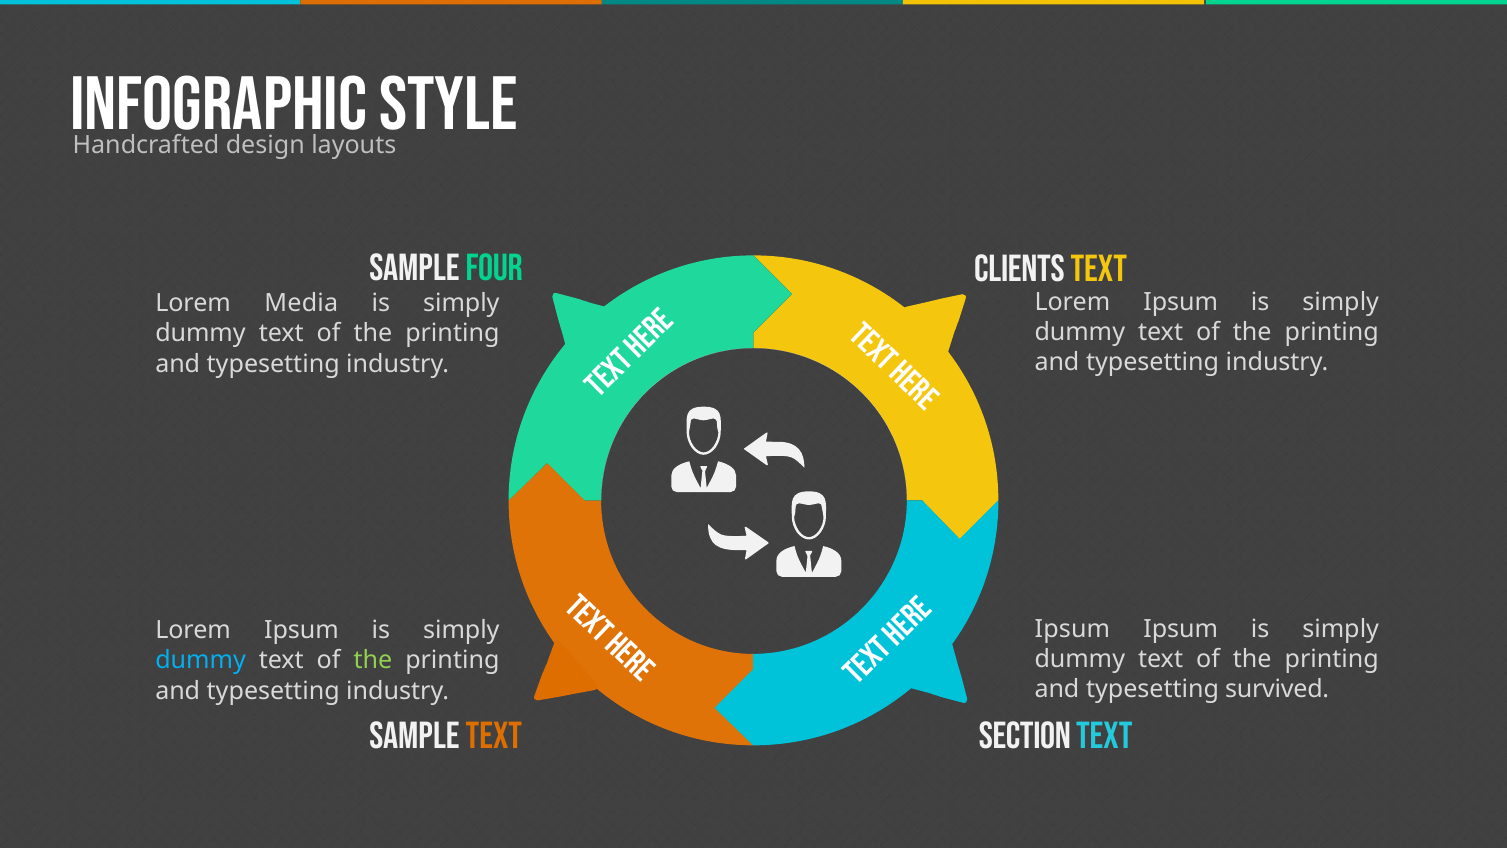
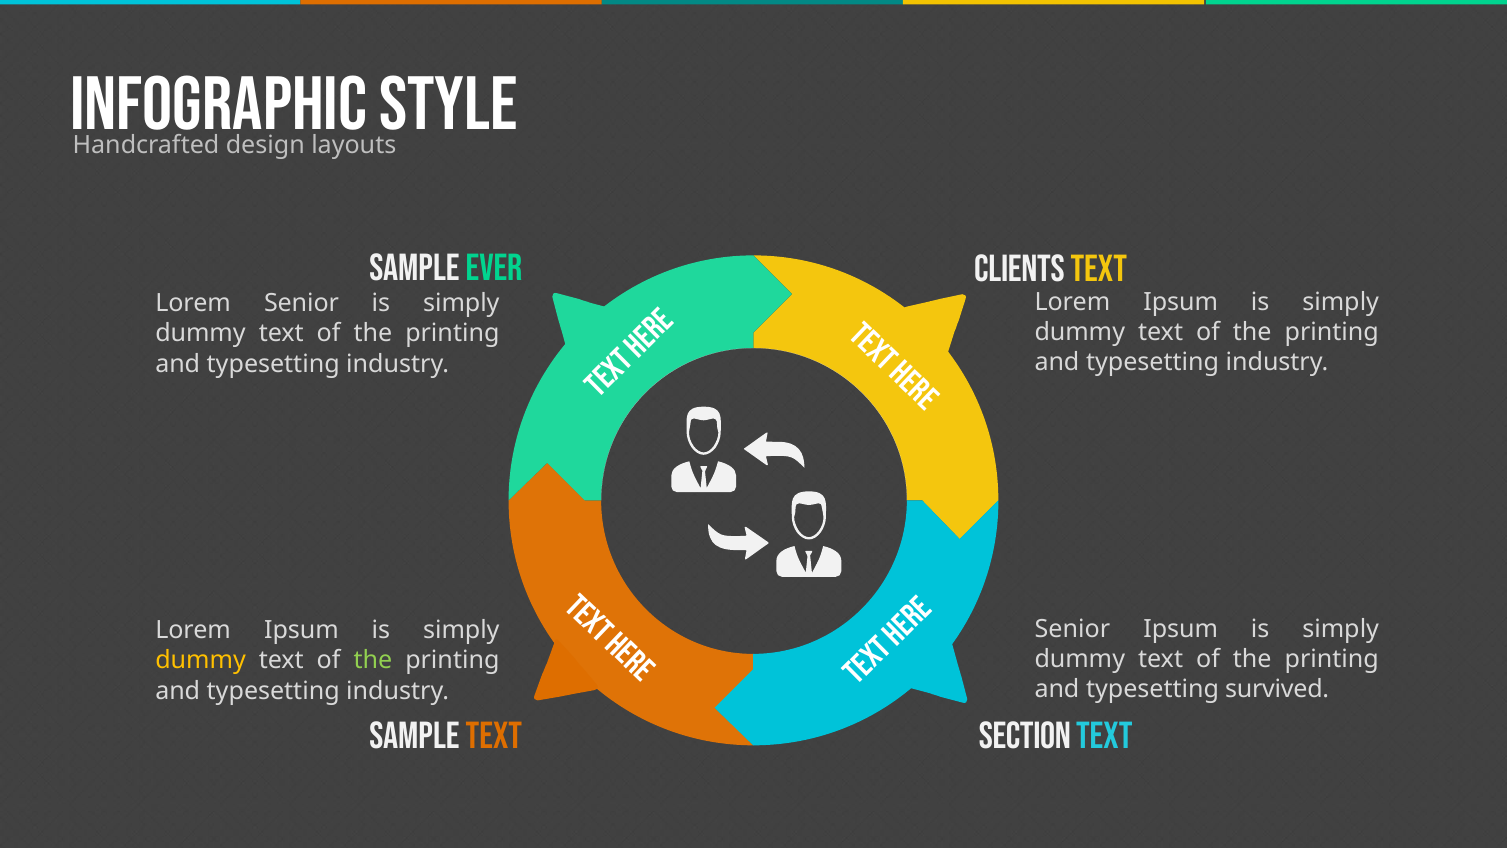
FOUR: FOUR -> EVER (494, 268)
Lorem Media: Media -> Senior (301, 303)
Ipsum: Ipsum -> Senior (1072, 629)
dummy colour: light blue -> yellow (201, 660)
